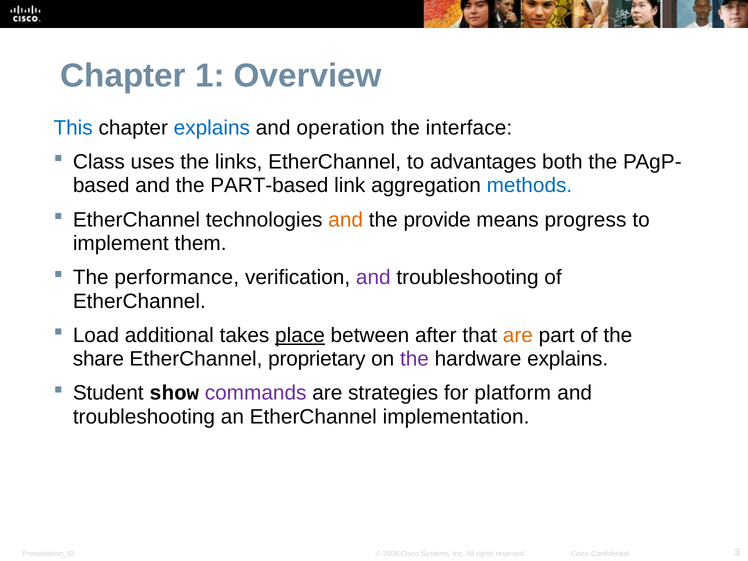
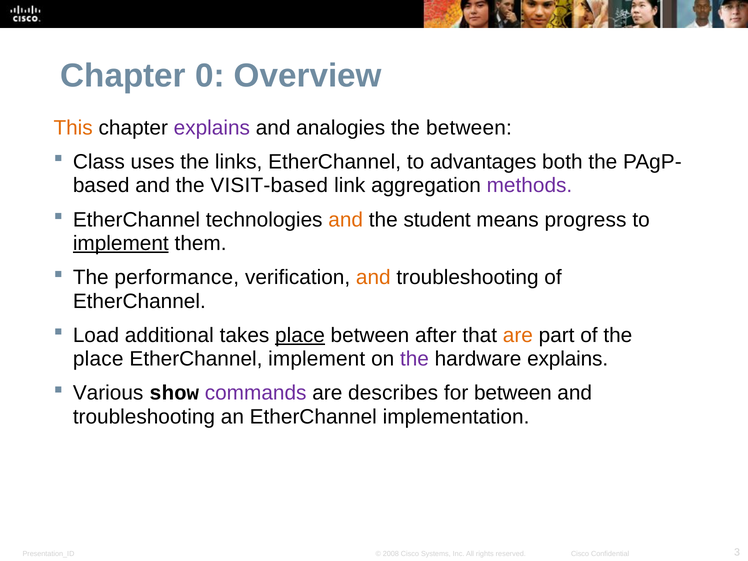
1: 1 -> 0 (210, 76)
This colour: blue -> orange (73, 128)
explains colour: blue -> purple (212, 128)
operation: operation -> analogies (341, 128)
the interface: interface -> between (469, 128)
PART-based: PART-based -> VISIT-based (269, 186)
methods colour: blue -> purple (529, 186)
provide: provide -> student (437, 220)
implement underline: none -> present (121, 243)
and colour: purple -> orange (373, 277)
share: share -> place (98, 359)
EtherChannel proprietary: proprietary -> implement (317, 359)
Student: Student -> Various (108, 393)
strategies: strategies -> describes (393, 393)
for platform: platform -> between (513, 393)
